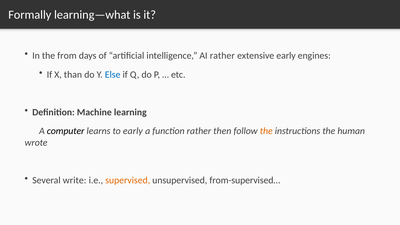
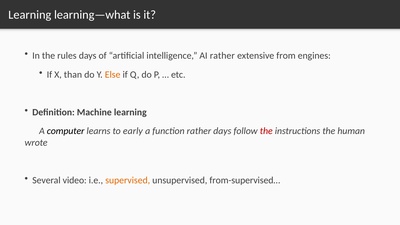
Formally: Formally -> Learning (30, 15)
from: from -> rules (67, 56)
extensive early: early -> from (286, 56)
Else colour: blue -> orange (113, 75)
rather then: then -> days (222, 131)
the colour: orange -> red (266, 131)
write: write -> video (75, 180)
